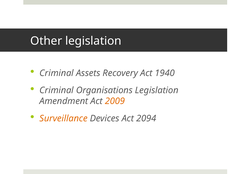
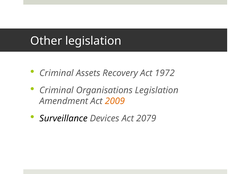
1940: 1940 -> 1972 (165, 73)
Surveillance colour: orange -> black (64, 119)
2094: 2094 -> 2079 (146, 119)
